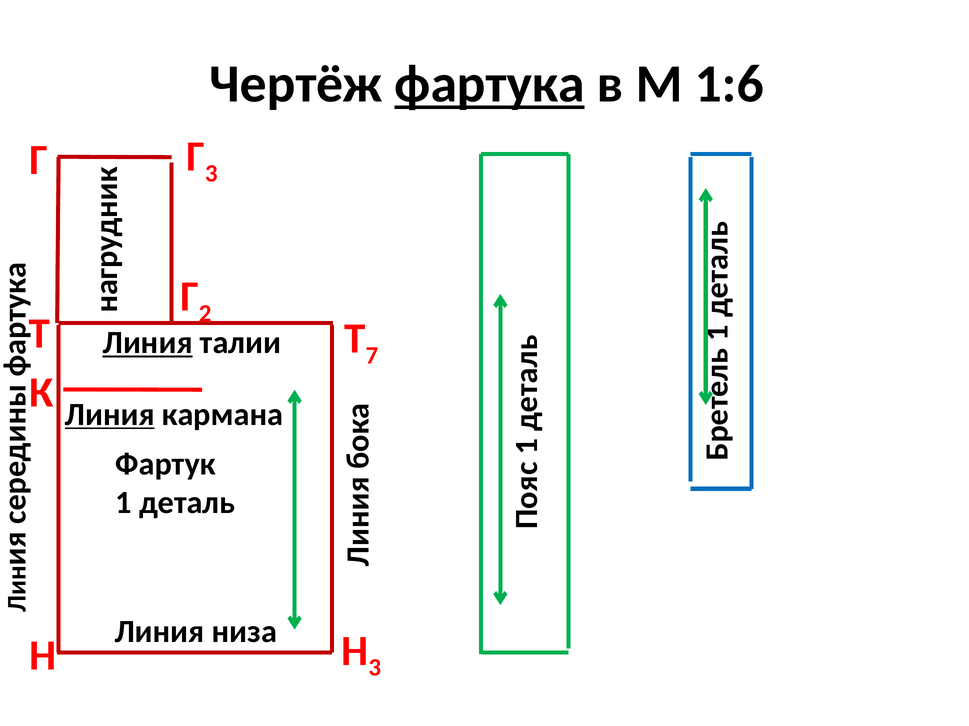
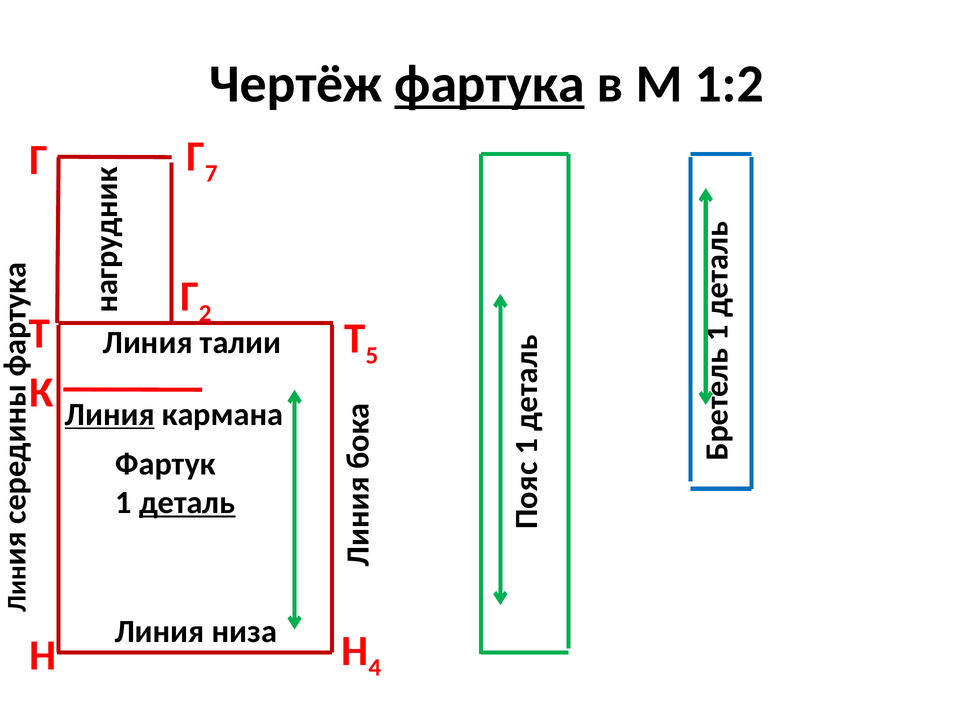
1:6: 1:6 -> 1:2 (729, 84)
Г 3: 3 -> 7 (211, 173)
7: 7 -> 5 (372, 356)
Линия underline: present -> none (148, 343)
деталь underline: none -> present (187, 503)
Н 3: 3 -> 4 (375, 668)
